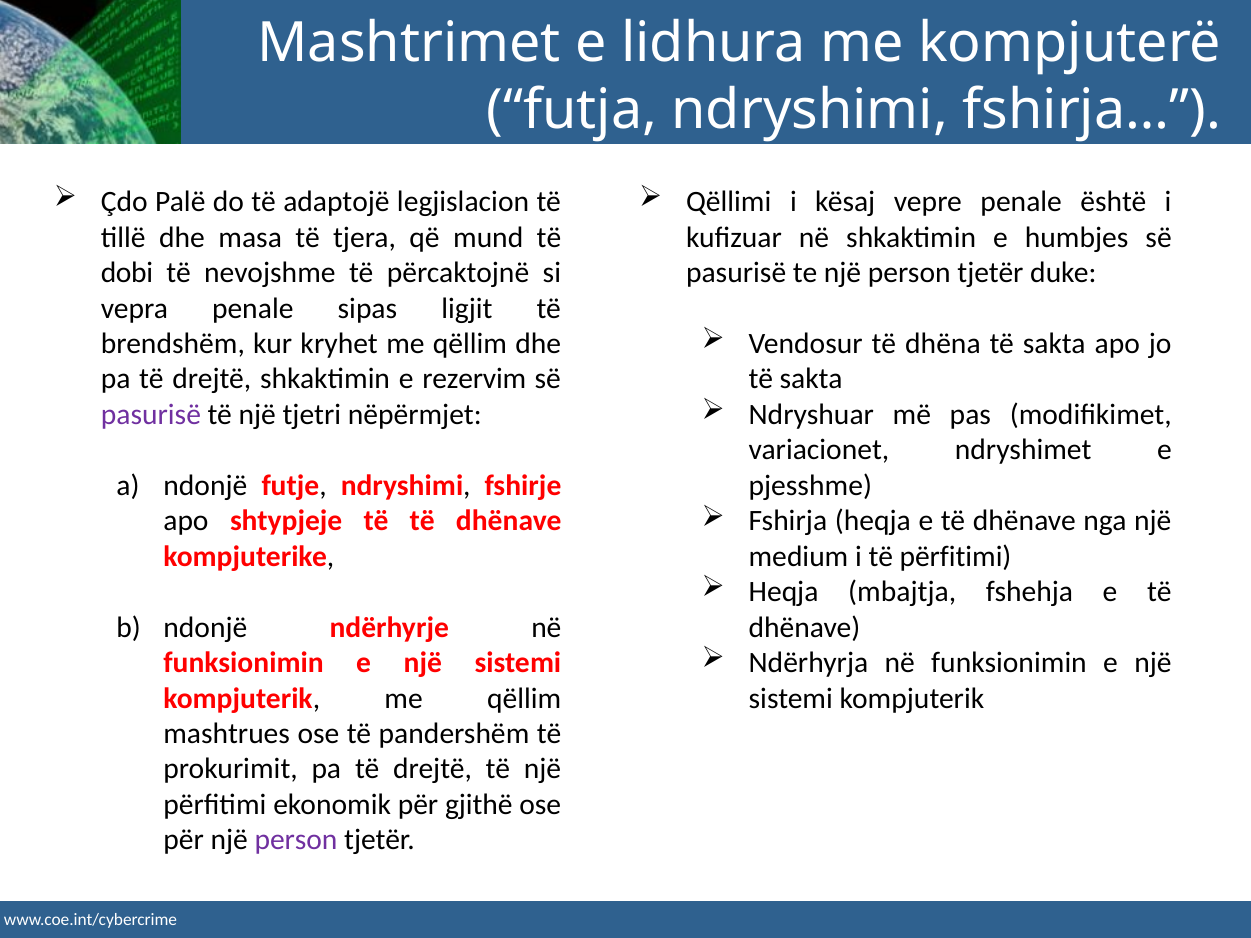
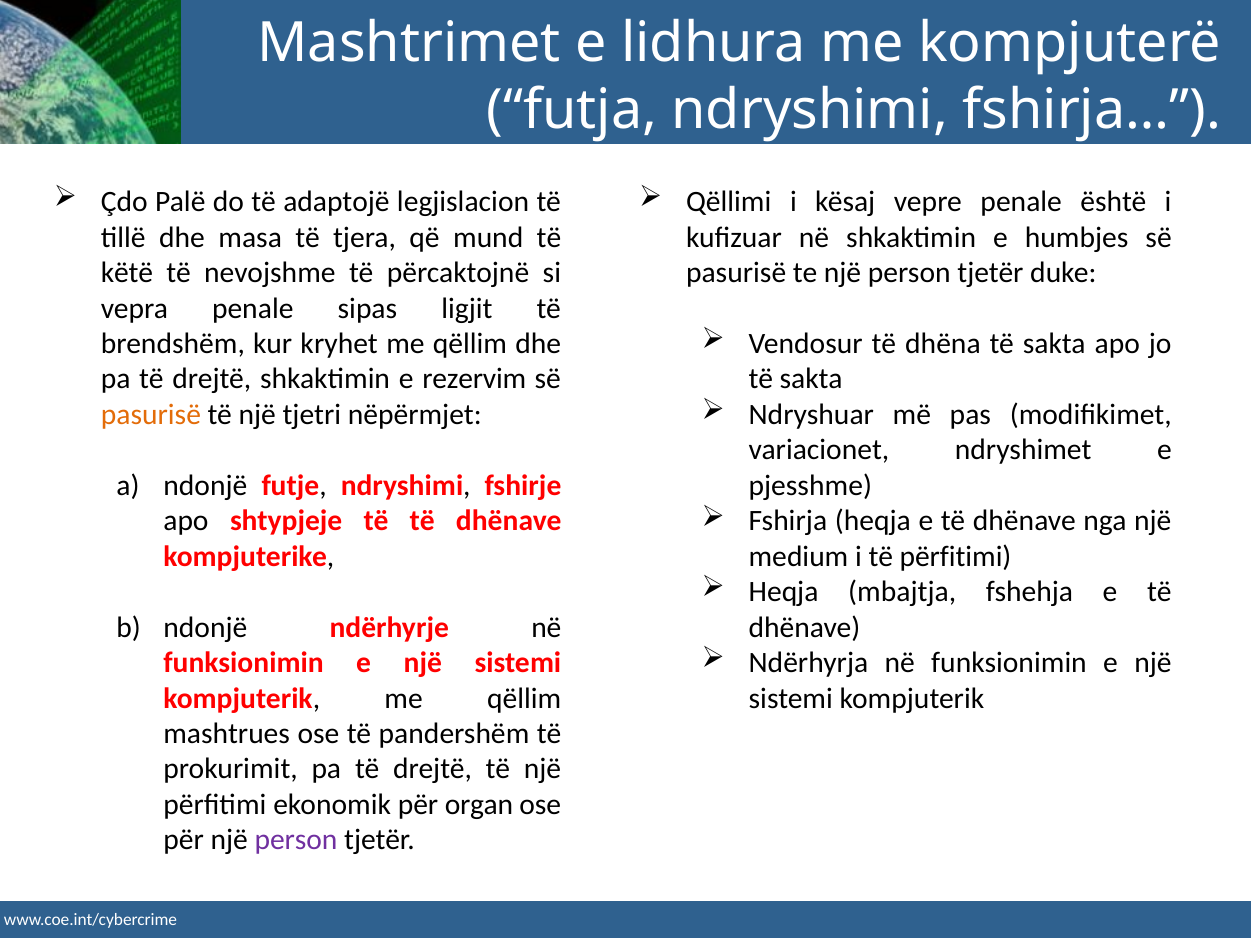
dobi: dobi -> këtë (127, 273)
pasurisë colour: purple -> orange (151, 415)
gjithë: gjithë -> organ (479, 805)
